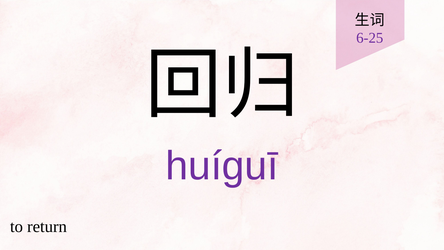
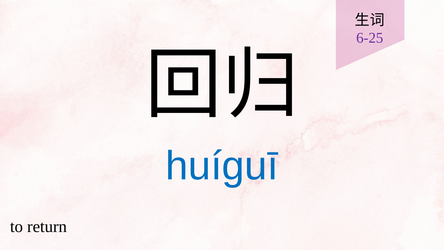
huíguī colour: purple -> blue (222, 166)
